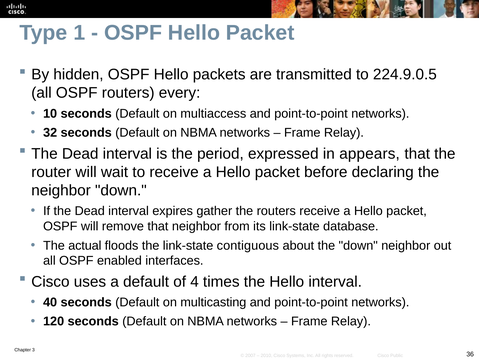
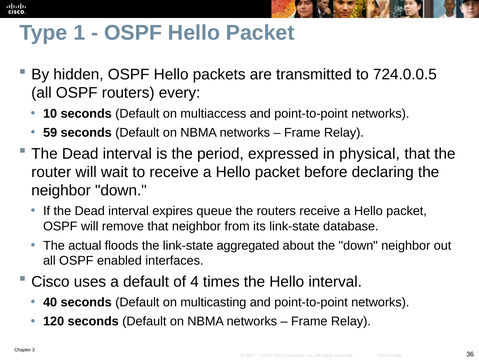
224.9.0.5: 224.9.0.5 -> 724.0.0.5 (405, 74)
32: 32 -> 59 (50, 132)
appears: appears -> physical (370, 153)
gather: gather -> queue (214, 211)
contiguous: contiguous -> aggregated (248, 245)
